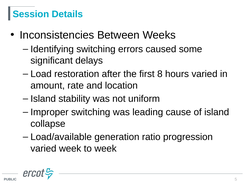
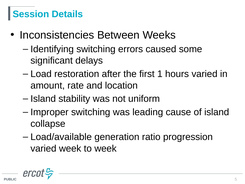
8: 8 -> 1 (160, 74)
